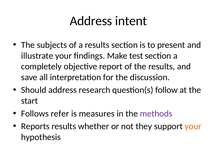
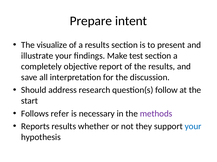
Address: Address -> Prepare (91, 21)
subjects: subjects -> visualize (52, 45)
measures: measures -> necessary (97, 114)
your colour: orange -> blue (193, 127)
